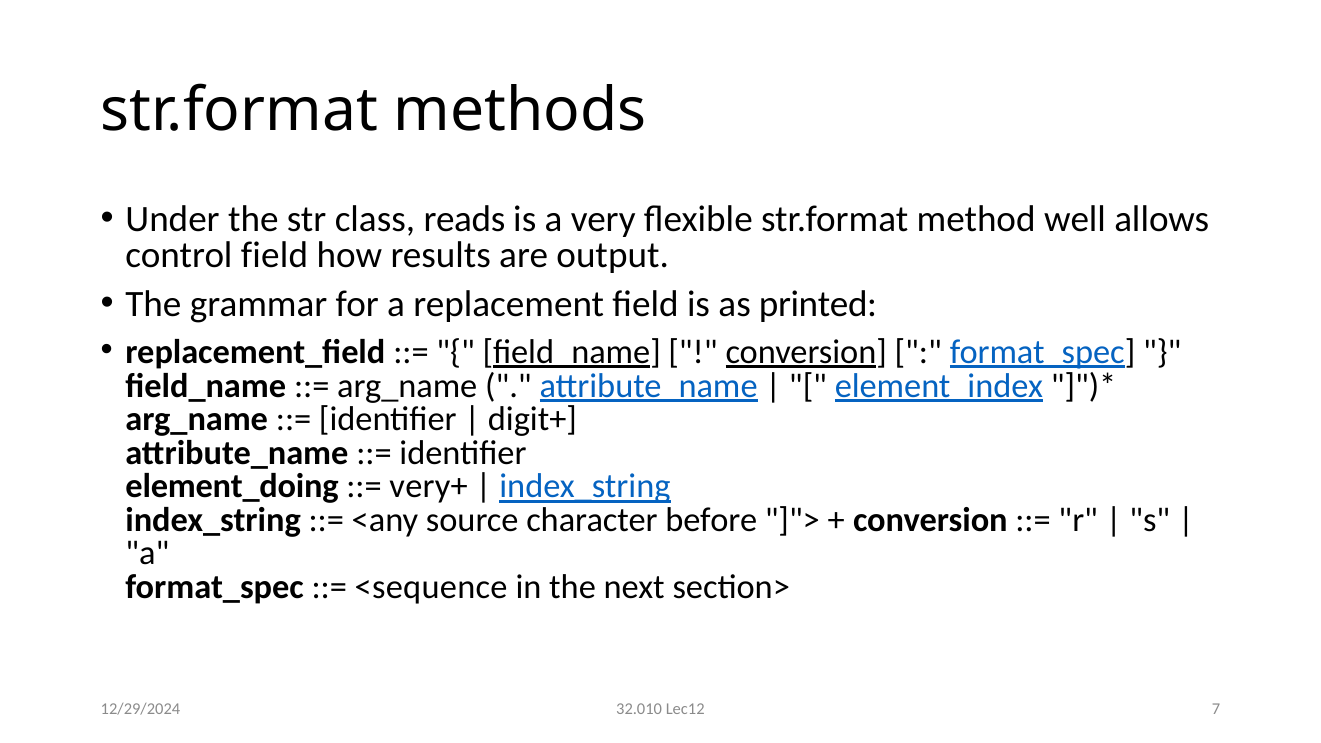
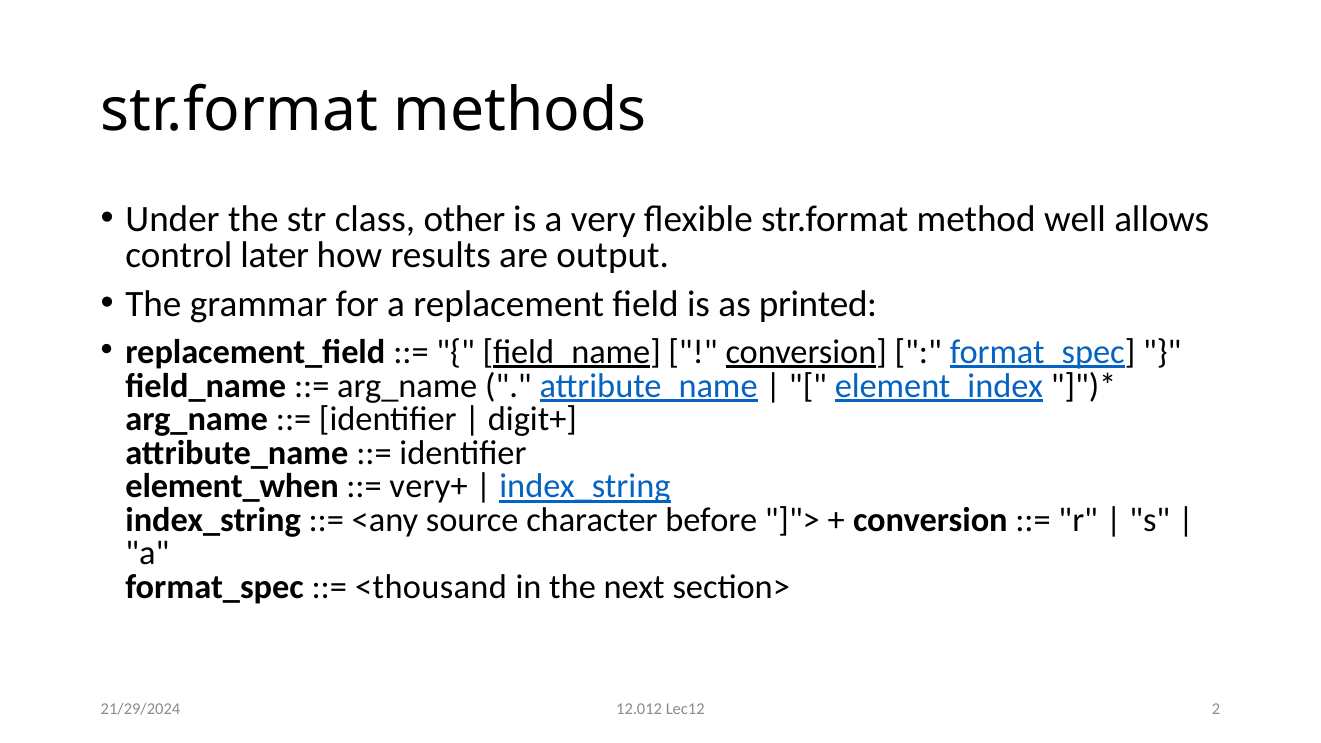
reads: reads -> other (464, 219)
control field: field -> later (275, 256)
element_doing: element_doing -> element_when (232, 487)
<sequence: <sequence -> <thousand (431, 587)
32.010: 32.010 -> 12.012 (639, 709)
7: 7 -> 2 (1216, 709)
12/29/2024: 12/29/2024 -> 21/29/2024 (140, 710)
